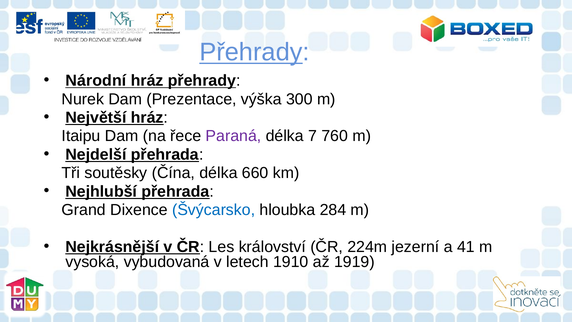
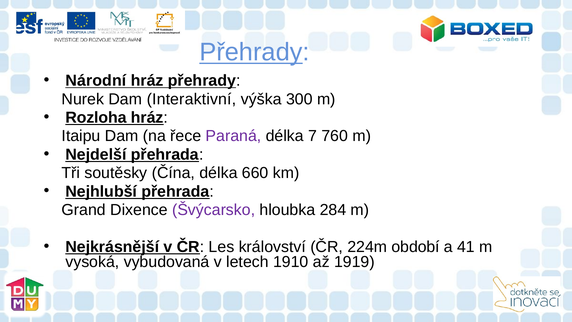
Prezentace: Prezentace -> Interaktivní (191, 99)
Největší: Největší -> Rozloha (96, 118)
Švýcarsko colour: blue -> purple (214, 210)
jezerní: jezerní -> období (416, 247)
